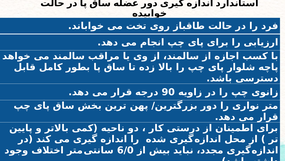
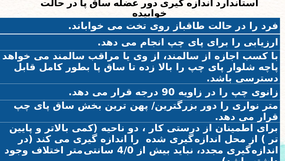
6/0: 6/0 -> 4/0 (125, 150)
